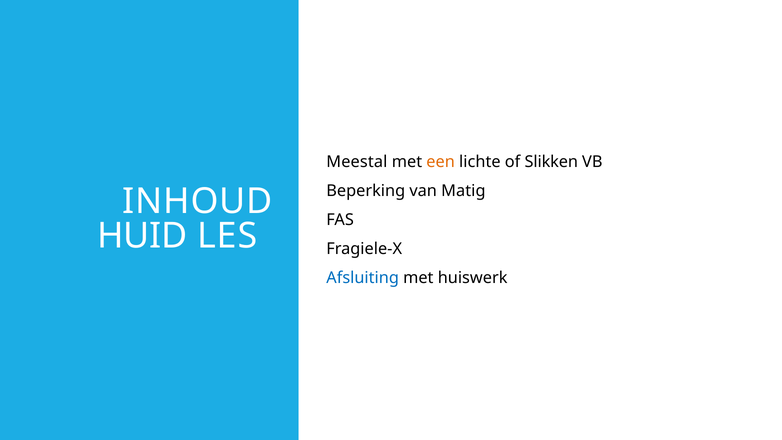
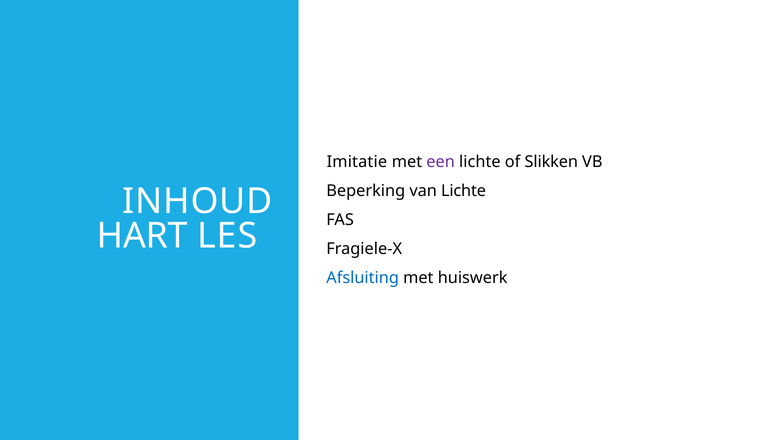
Meestal: Meestal -> Imitatie (357, 162)
een colour: orange -> purple (441, 162)
van Matig: Matig -> Lichte (463, 191)
HUID: HUID -> HART (142, 236)
